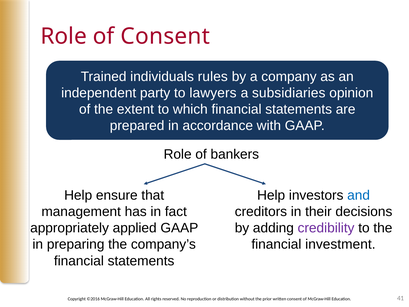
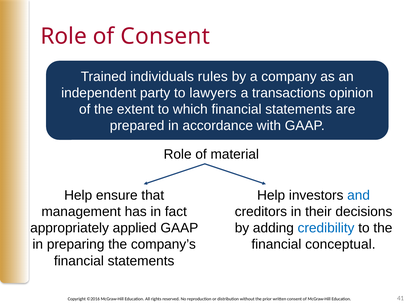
subsidiaries: subsidiaries -> transactions (289, 93)
bankers: bankers -> material (235, 154)
credibility colour: purple -> blue (326, 228)
investment: investment -> conceptual (340, 244)
